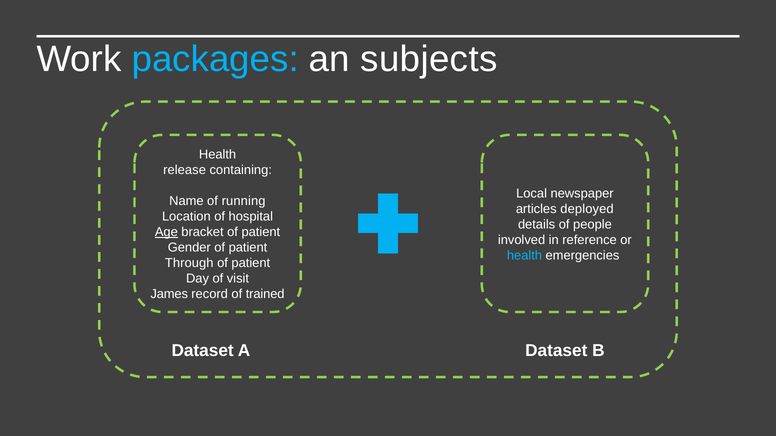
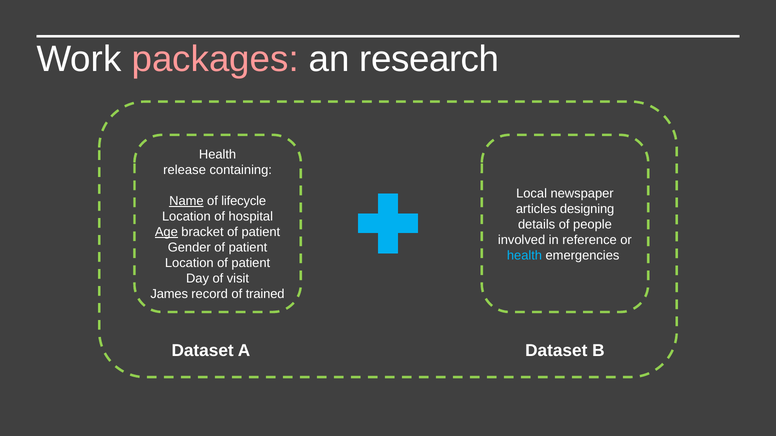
packages colour: light blue -> pink (215, 59)
subjects: subjects -> research (429, 59)
Name underline: none -> present (186, 201)
running: running -> lifecycle (244, 201)
deployed: deployed -> designing (587, 209)
Through: Through -> Location (189, 263)
